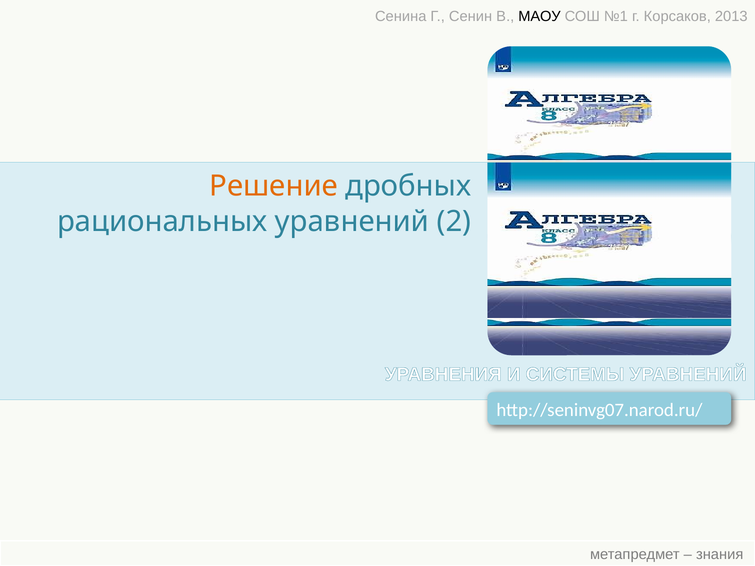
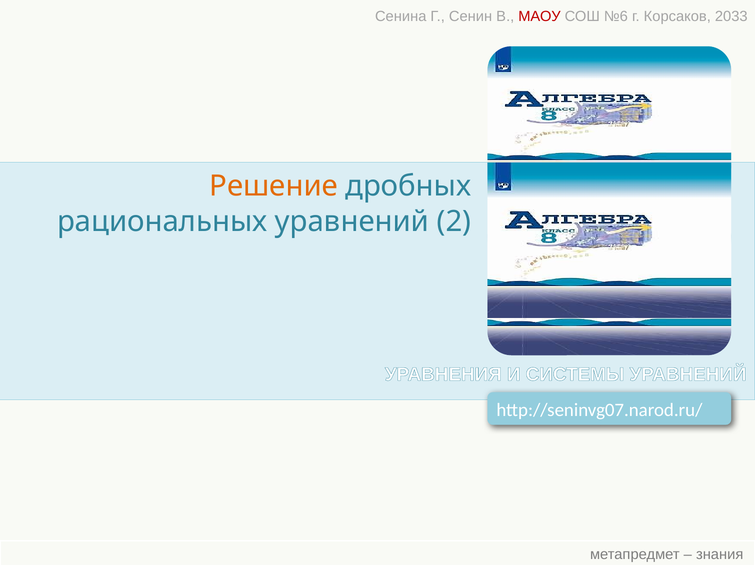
МАОУ colour: black -> red (539, 17)
№1: №1 -> №6 (616, 17)
2013: 2013 -> 2033 (731, 17)
